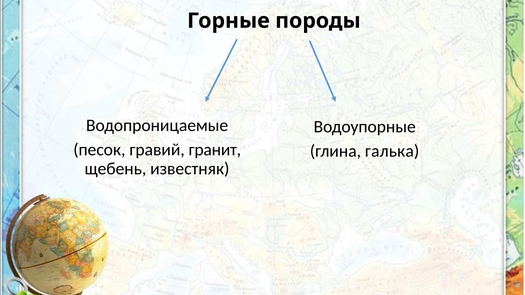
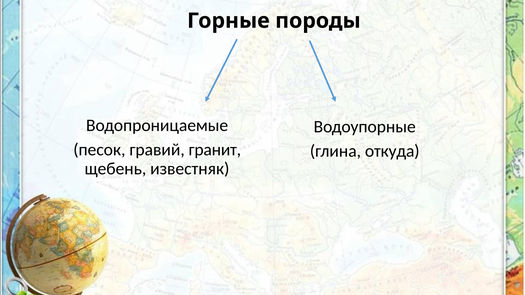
галька: галька -> откуда (392, 151)
